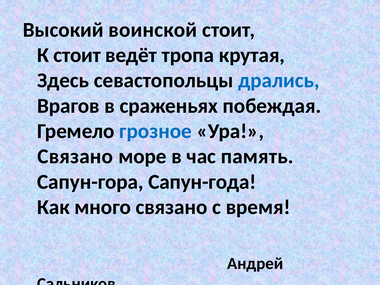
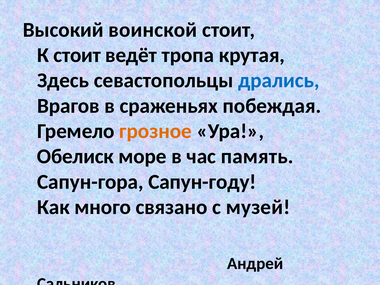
грозное colour: blue -> orange (155, 131)
Связано: Связано -> Обелиск (75, 157)
Сапун-года: Сапун-года -> Сапун-году (202, 182)
время: время -> музей (258, 207)
